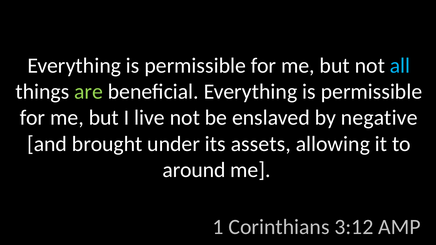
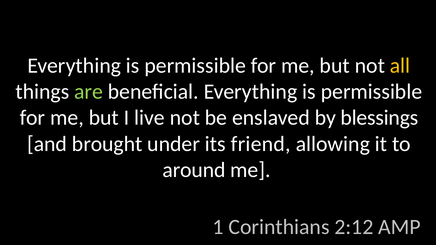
all colour: light blue -> yellow (400, 66)
negative: negative -> blessings (379, 118)
assets: assets -> friend (261, 144)
3:12: 3:12 -> 2:12 (354, 227)
